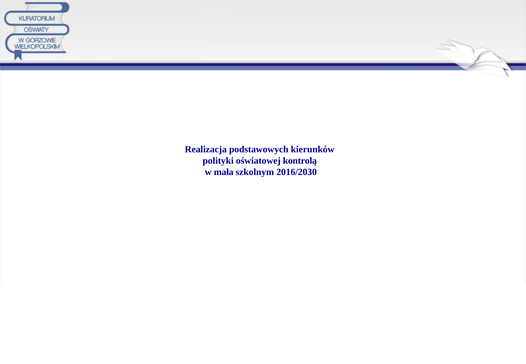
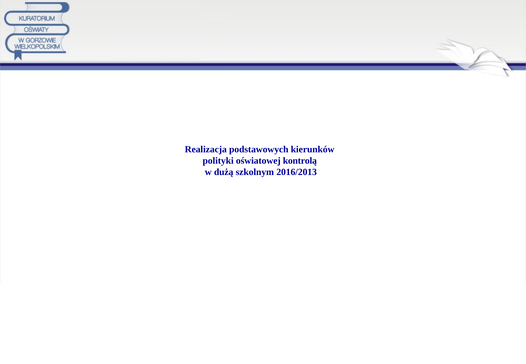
mała: mała -> dużą (224, 172)
2016/2030: 2016/2030 -> 2016/2013 (297, 172)
